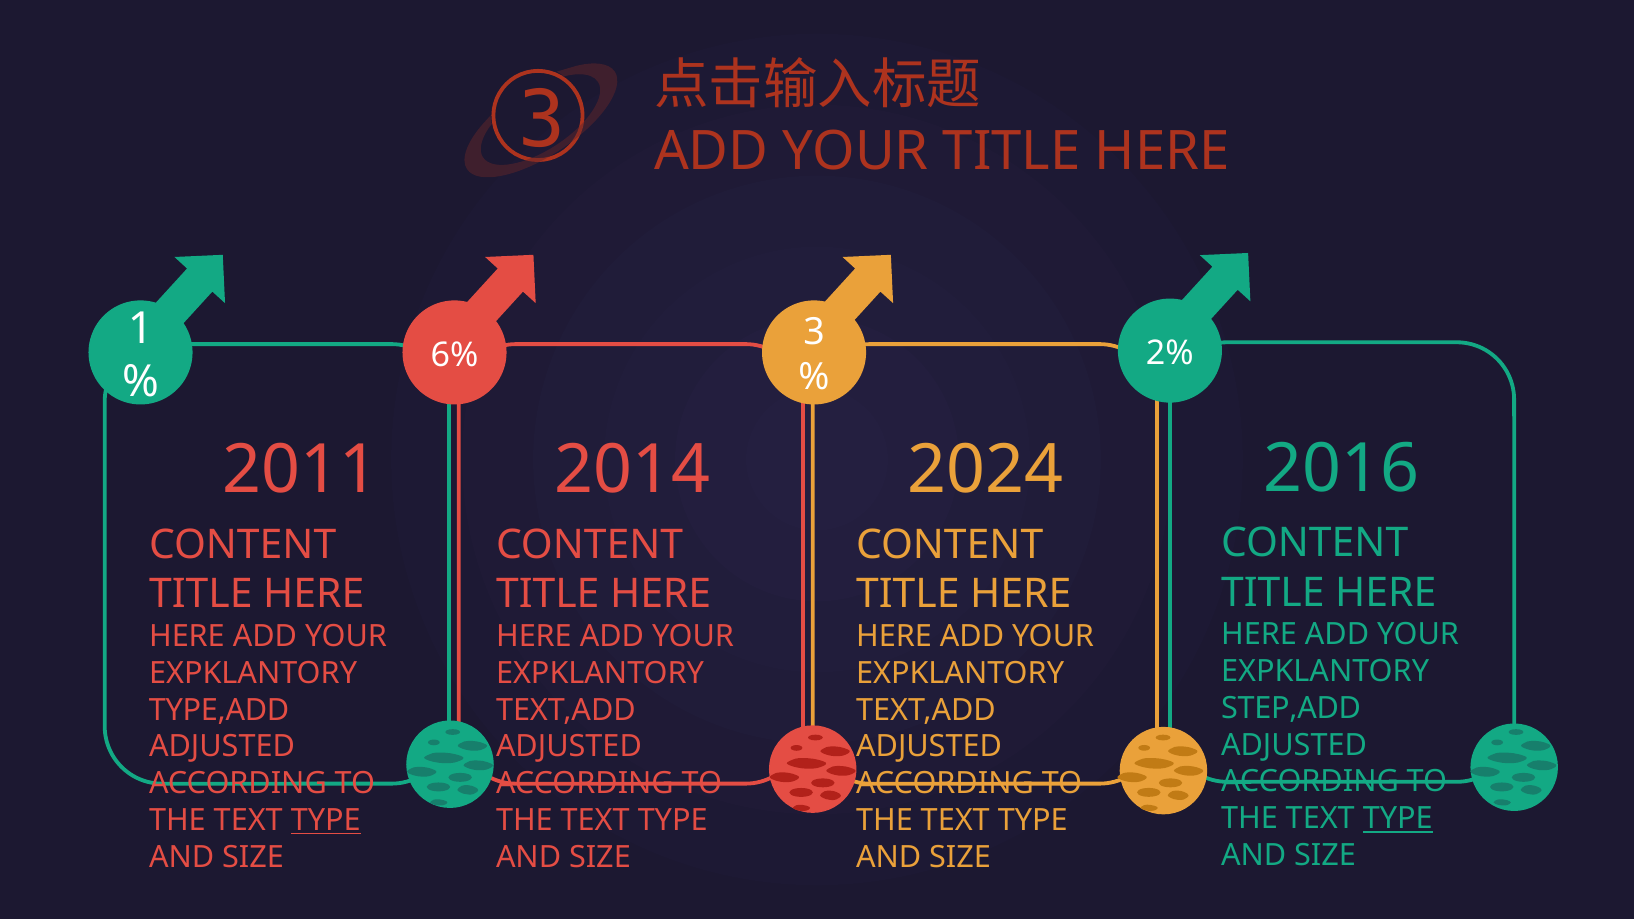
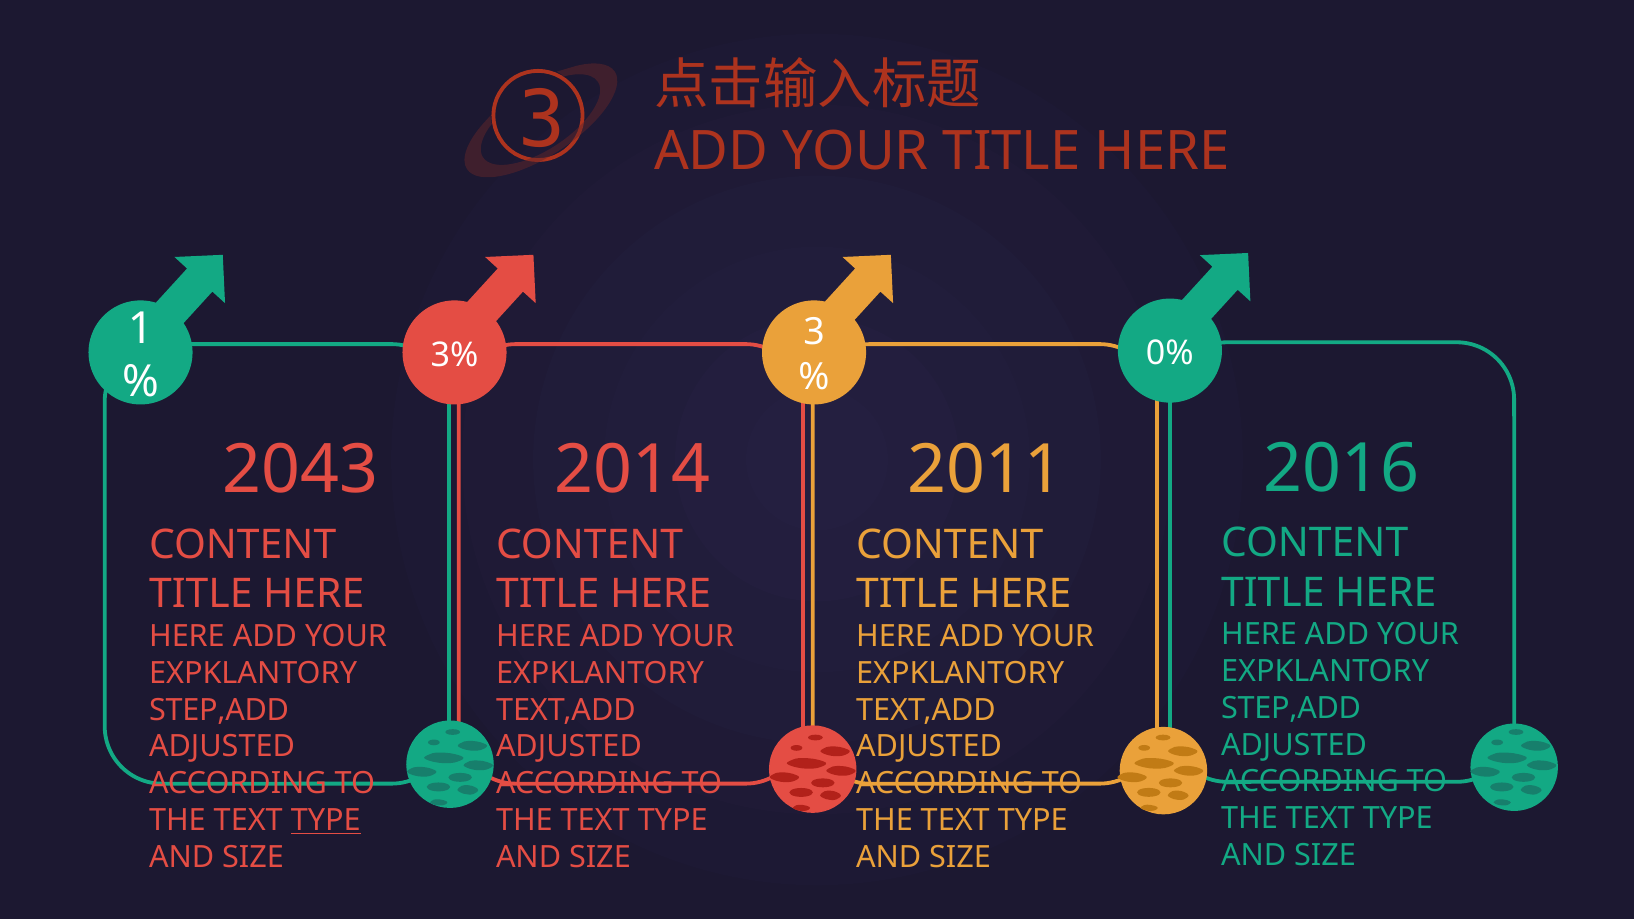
2%: 2% -> 0% (1170, 353)
6%: 6% -> 3% (454, 355)
2011: 2011 -> 2043 (301, 471)
2024: 2024 -> 2011 (986, 471)
TYPE,ADD: TYPE,ADD -> STEP,ADD (219, 710)
TYPE underline: present -> none (1398, 819)
